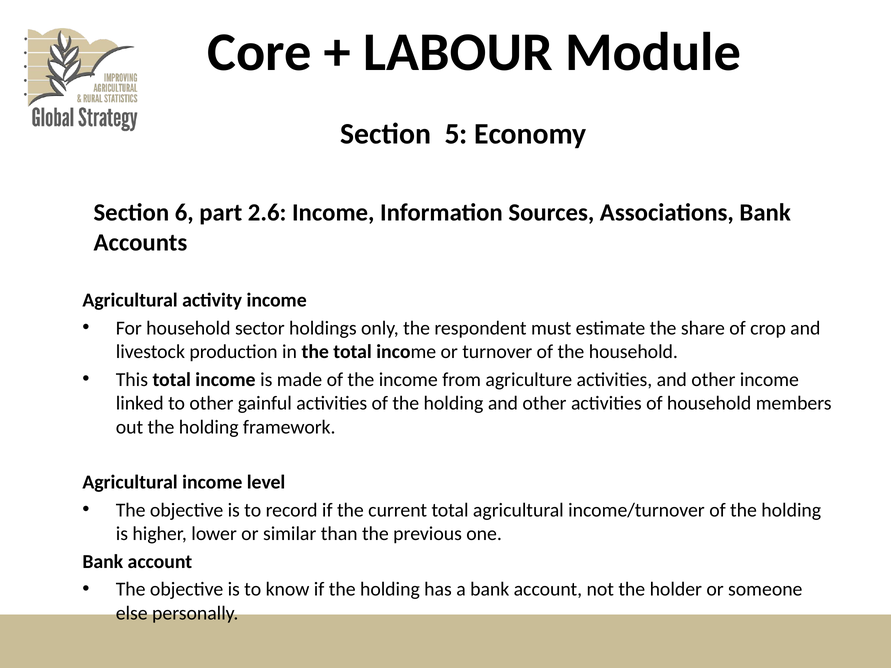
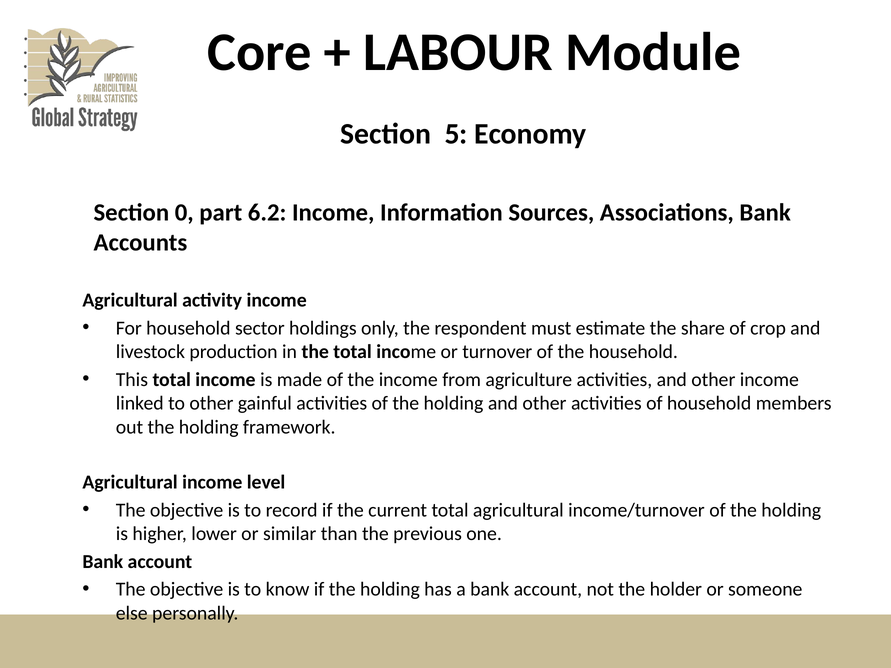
6: 6 -> 0 (184, 213)
2.6: 2.6 -> 6.2 (267, 213)
